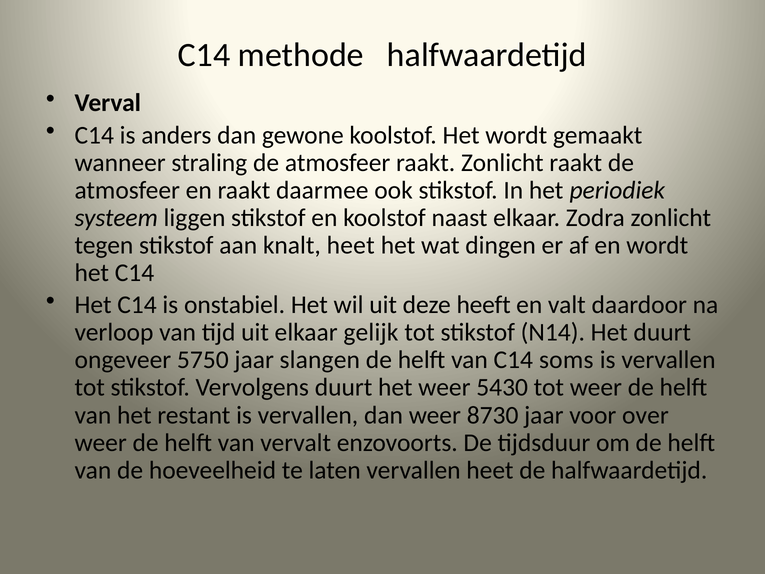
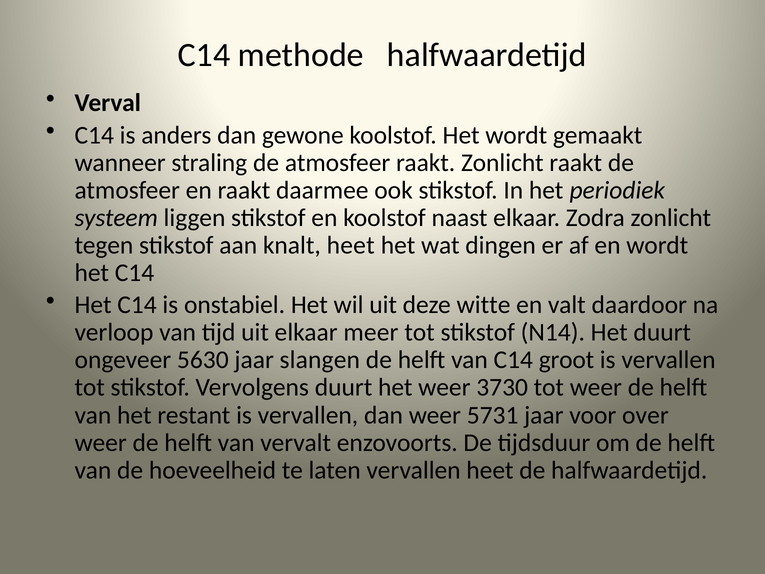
heeft: heeft -> witte (483, 305)
gelijk: gelijk -> meer (371, 332)
5750: 5750 -> 5630 (203, 360)
soms: soms -> groot (567, 360)
5430: 5430 -> 3730 (502, 387)
8730: 8730 -> 5731 (493, 415)
